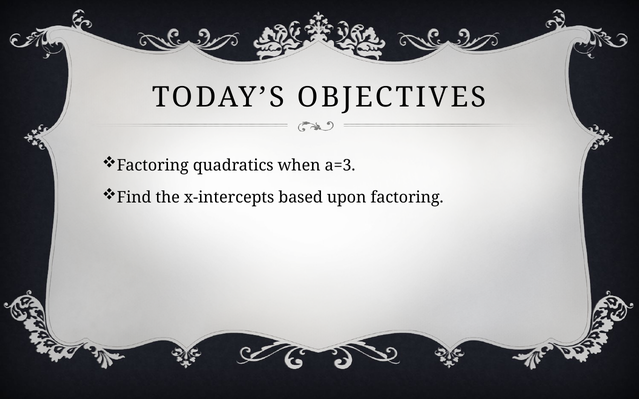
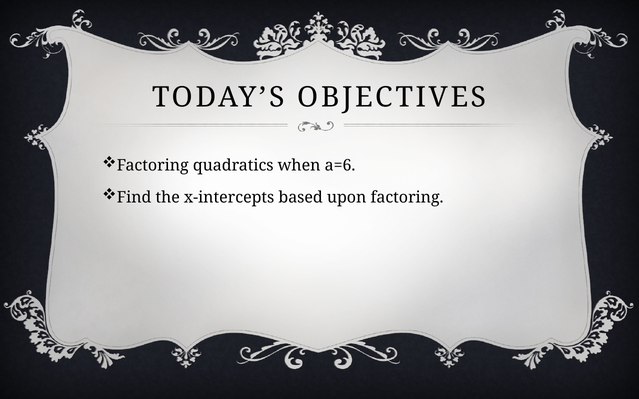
a=3: a=3 -> a=6 (340, 165)
